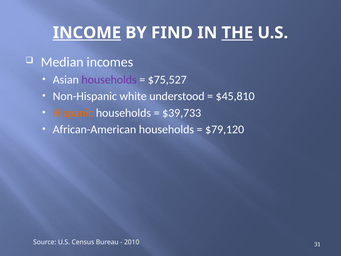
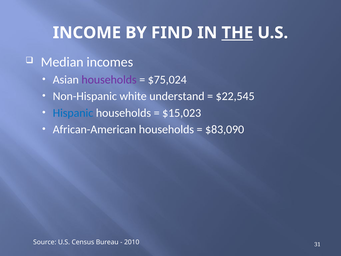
INCOME underline: present -> none (87, 33)
$75,527: $75,527 -> $75,024 (167, 80)
understood: understood -> understand (177, 96)
$45,810: $45,810 -> $22,545 (235, 96)
Hispanic colour: orange -> blue (73, 113)
$39,733: $39,733 -> $15,023 (182, 113)
$79,120: $79,120 -> $83,090 (225, 129)
